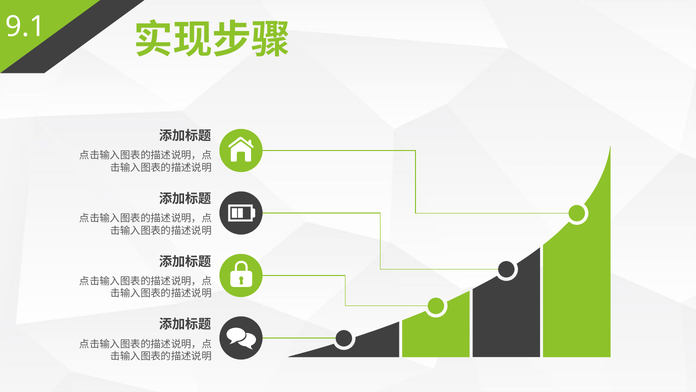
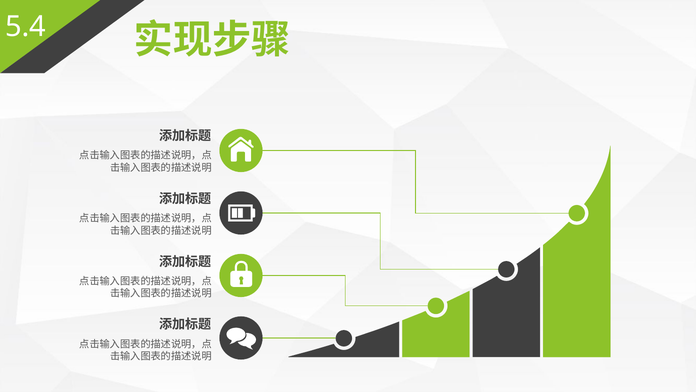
9.1: 9.1 -> 5.4 (25, 27)
